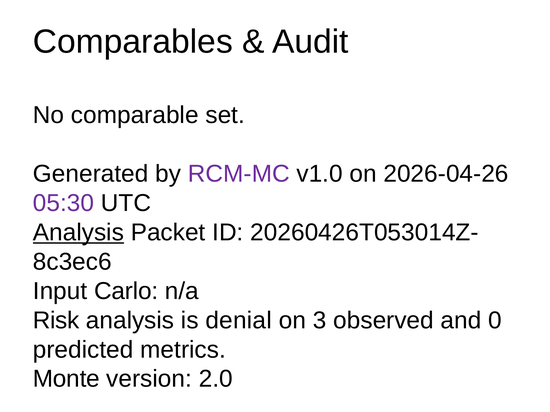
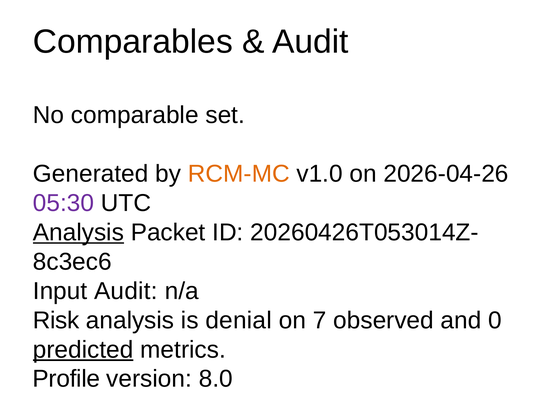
RCM-MC colour: purple -> orange (239, 174)
Input Carlo: Carlo -> Audit (126, 291)
3: 3 -> 7 (320, 321)
predicted underline: none -> present (83, 350)
Monte: Monte -> Profile (66, 379)
2.0: 2.0 -> 8.0 (216, 379)
